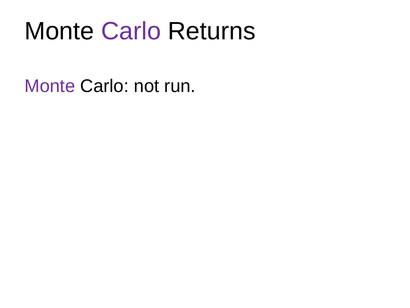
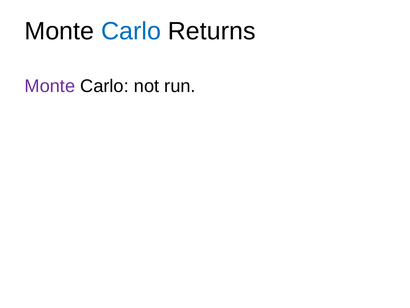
Carlo colour: purple -> blue (131, 31)
